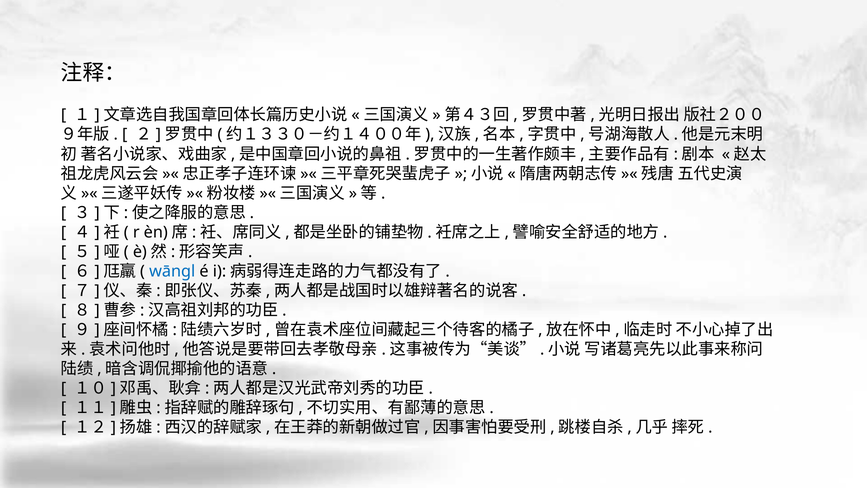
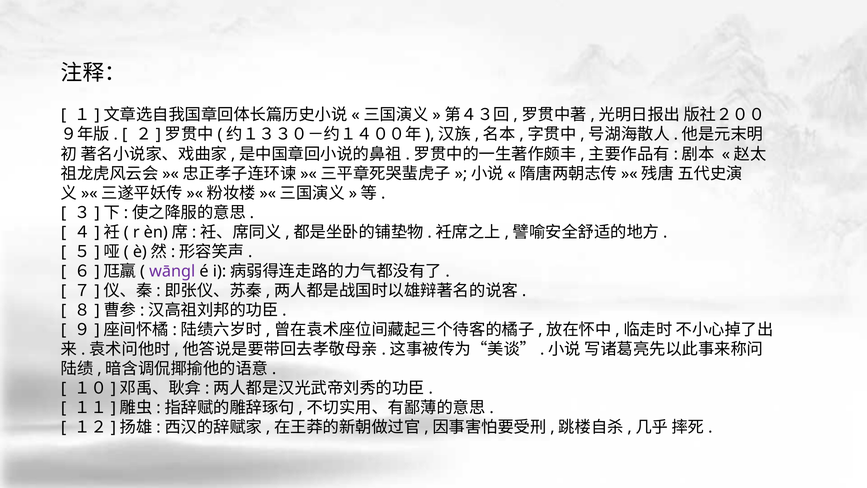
wāngl colour: blue -> purple (172, 271)
